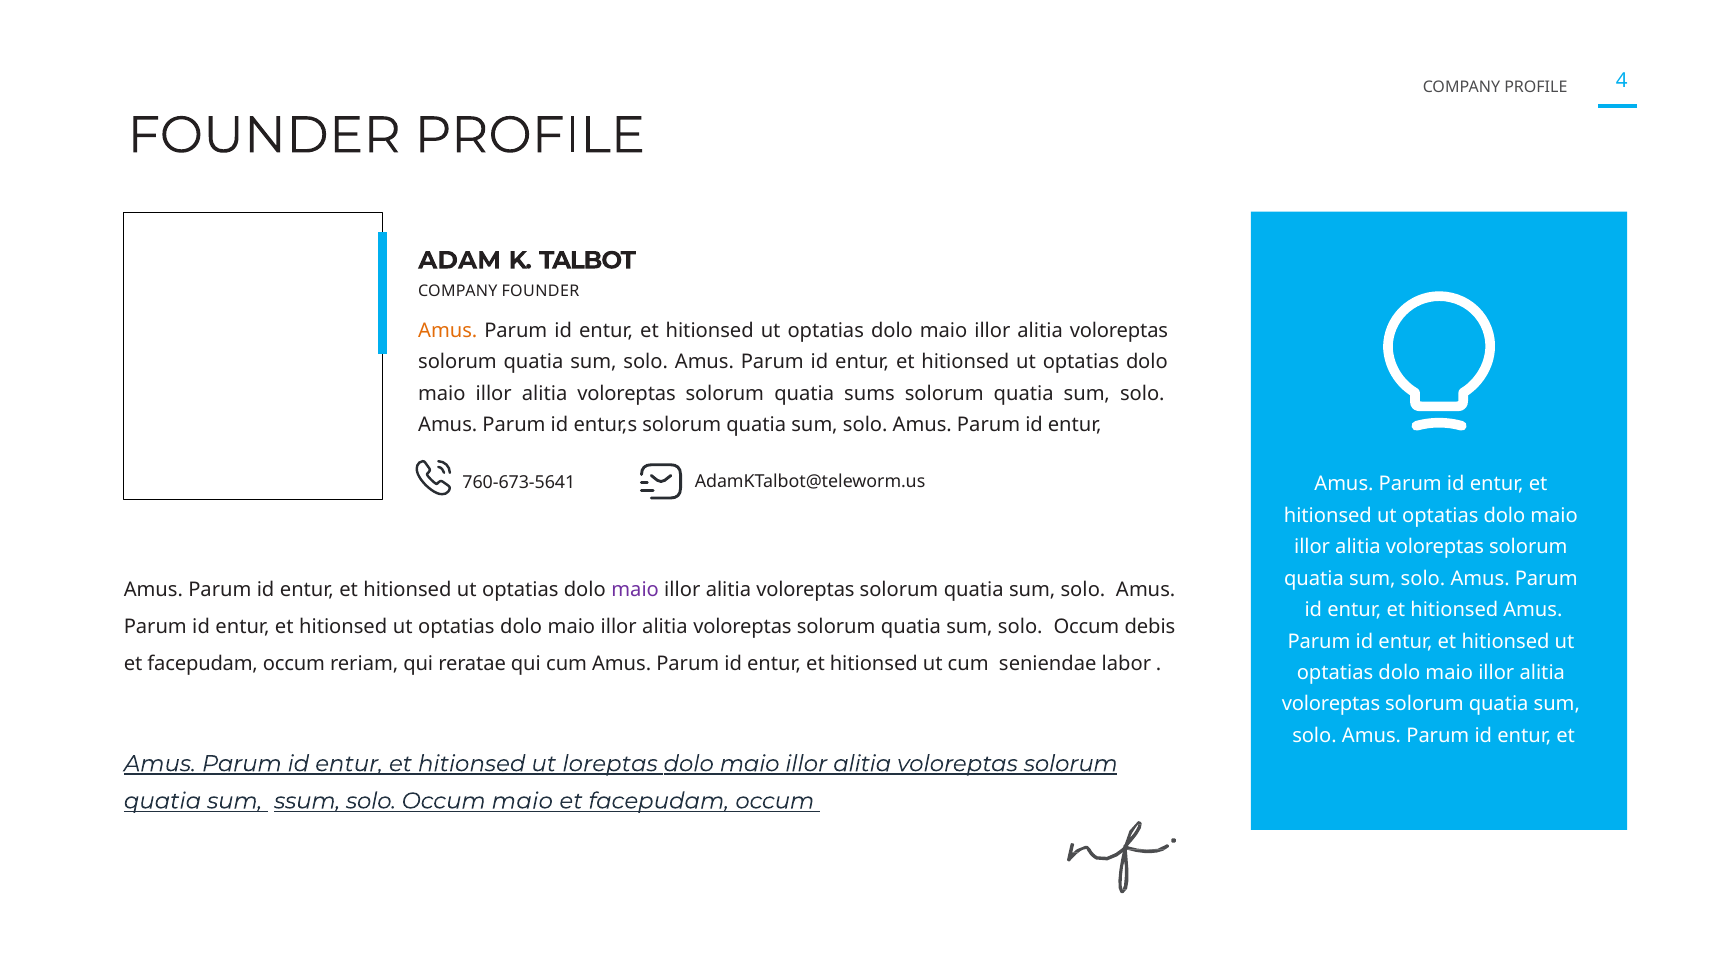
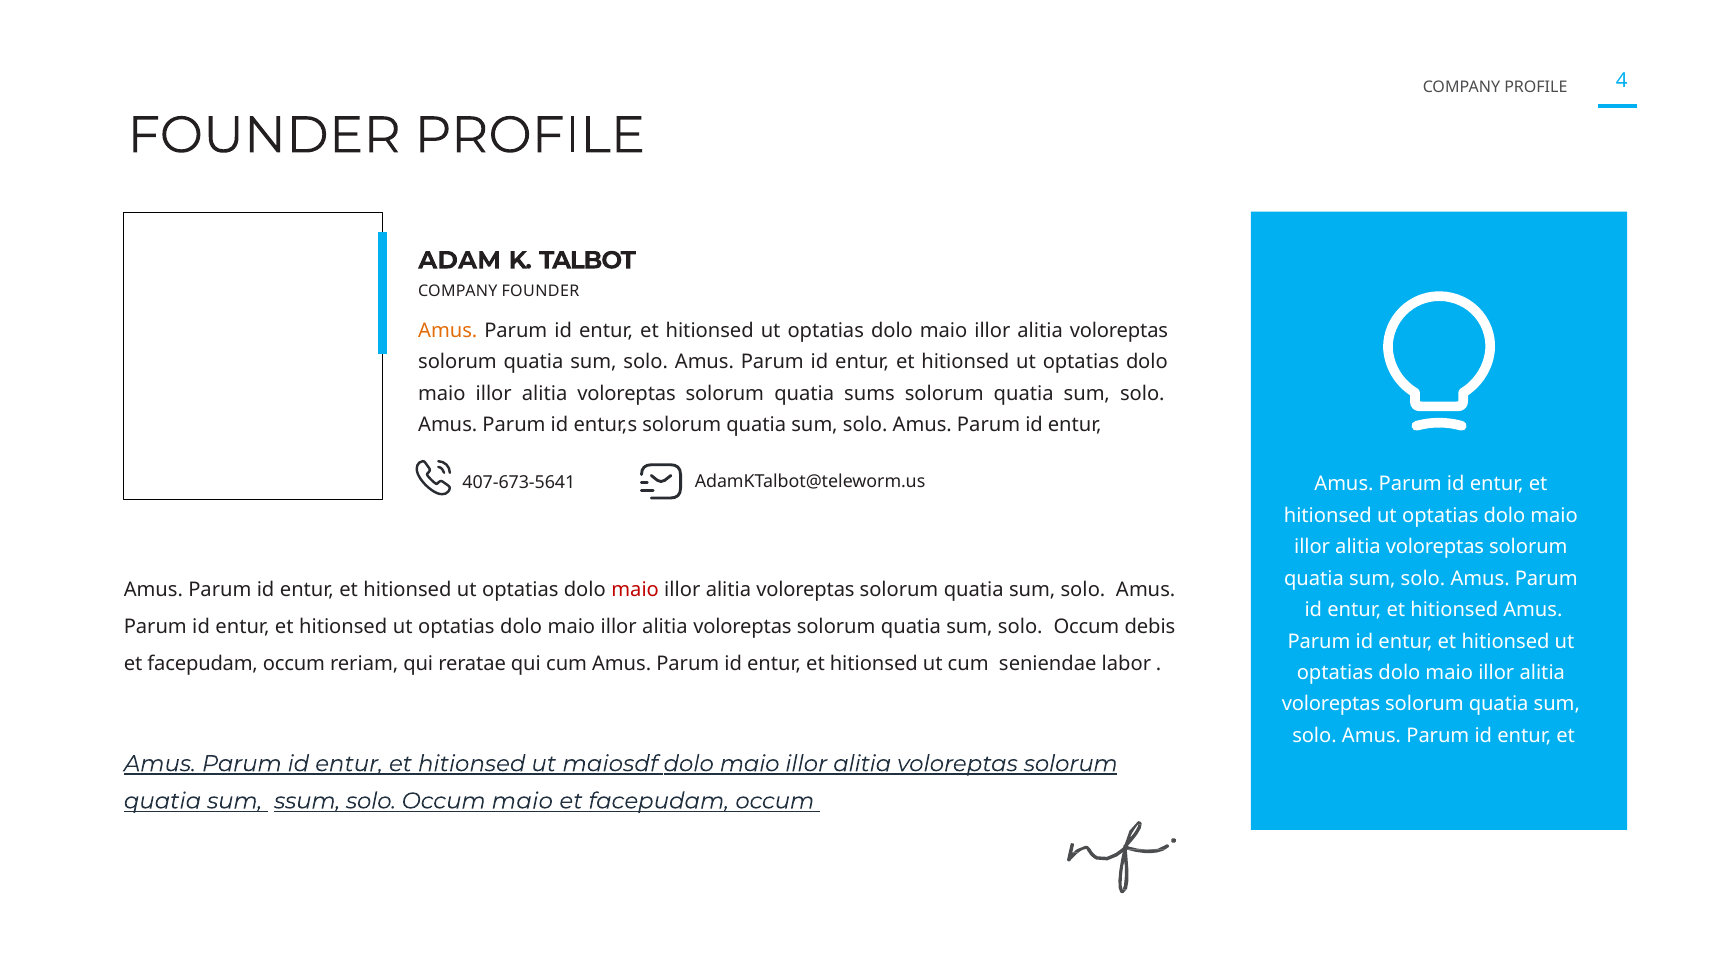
760-673-5641: 760-673-5641 -> 407-673-5641 (519, 483)
maio colour: purple -> red (635, 590)
loreptas: loreptas -> maiosdf (610, 764)
